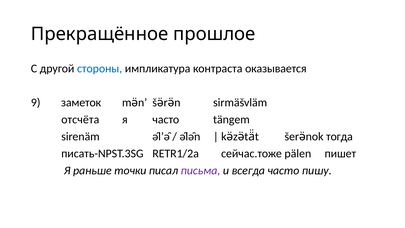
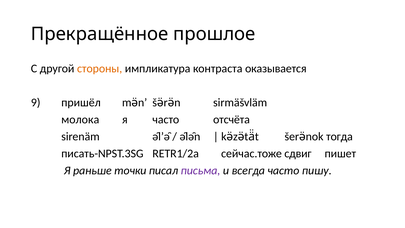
стороны colour: blue -> orange (100, 68)
заметок: заметок -> пришёл (81, 102)
отсчёта: отсчёта -> молока (80, 119)
tängem: tängem -> отсчёта (231, 119)
pälen: pälen -> сдвиг (298, 153)
